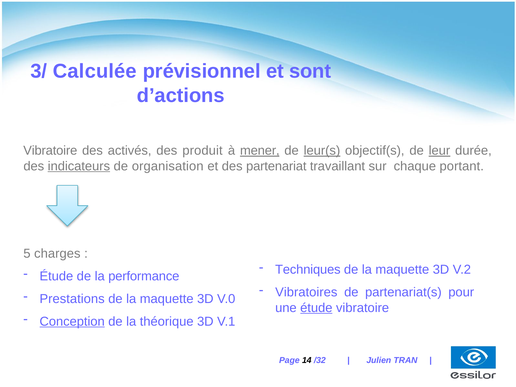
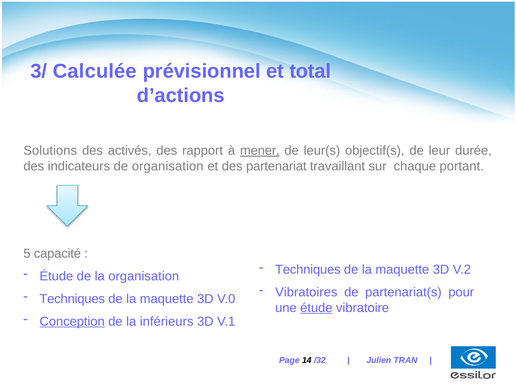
sont: sont -> total (310, 71)
Vibratoire: Vibratoire -> Solutions (50, 151)
produit: produit -> rapport (203, 151)
leur(s underline: present -> none (322, 151)
leur underline: present -> none (439, 151)
indicateurs underline: present -> none (79, 166)
charges: charges -> capacité (57, 253)
la performance: performance -> organisation (144, 276)
Prestations: Prestations -> Techniques (72, 299)
théorique: théorique -> inférieurs (167, 321)
